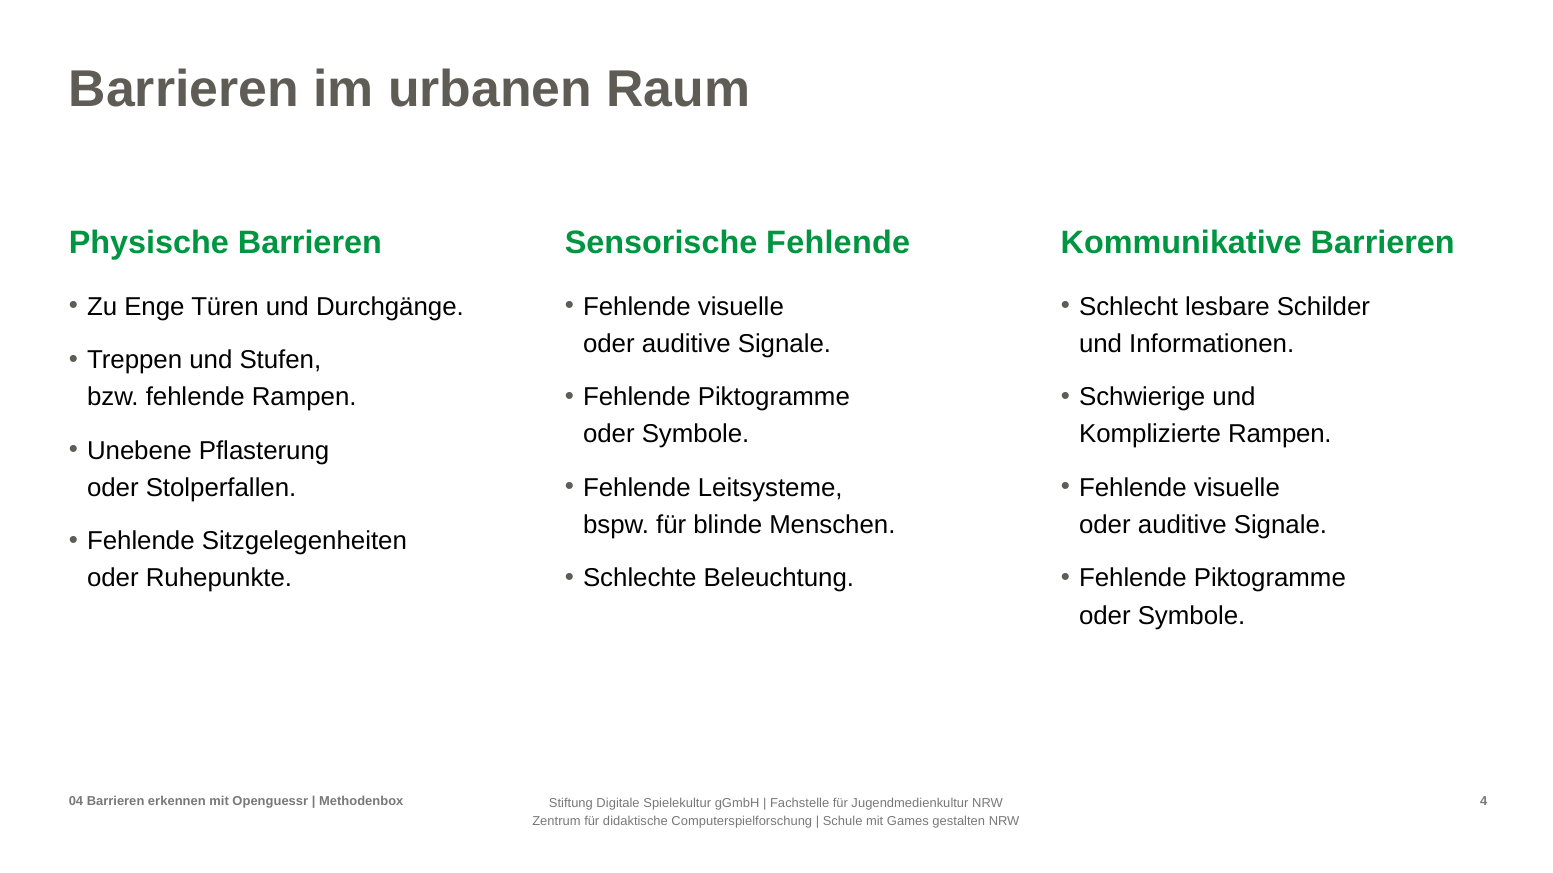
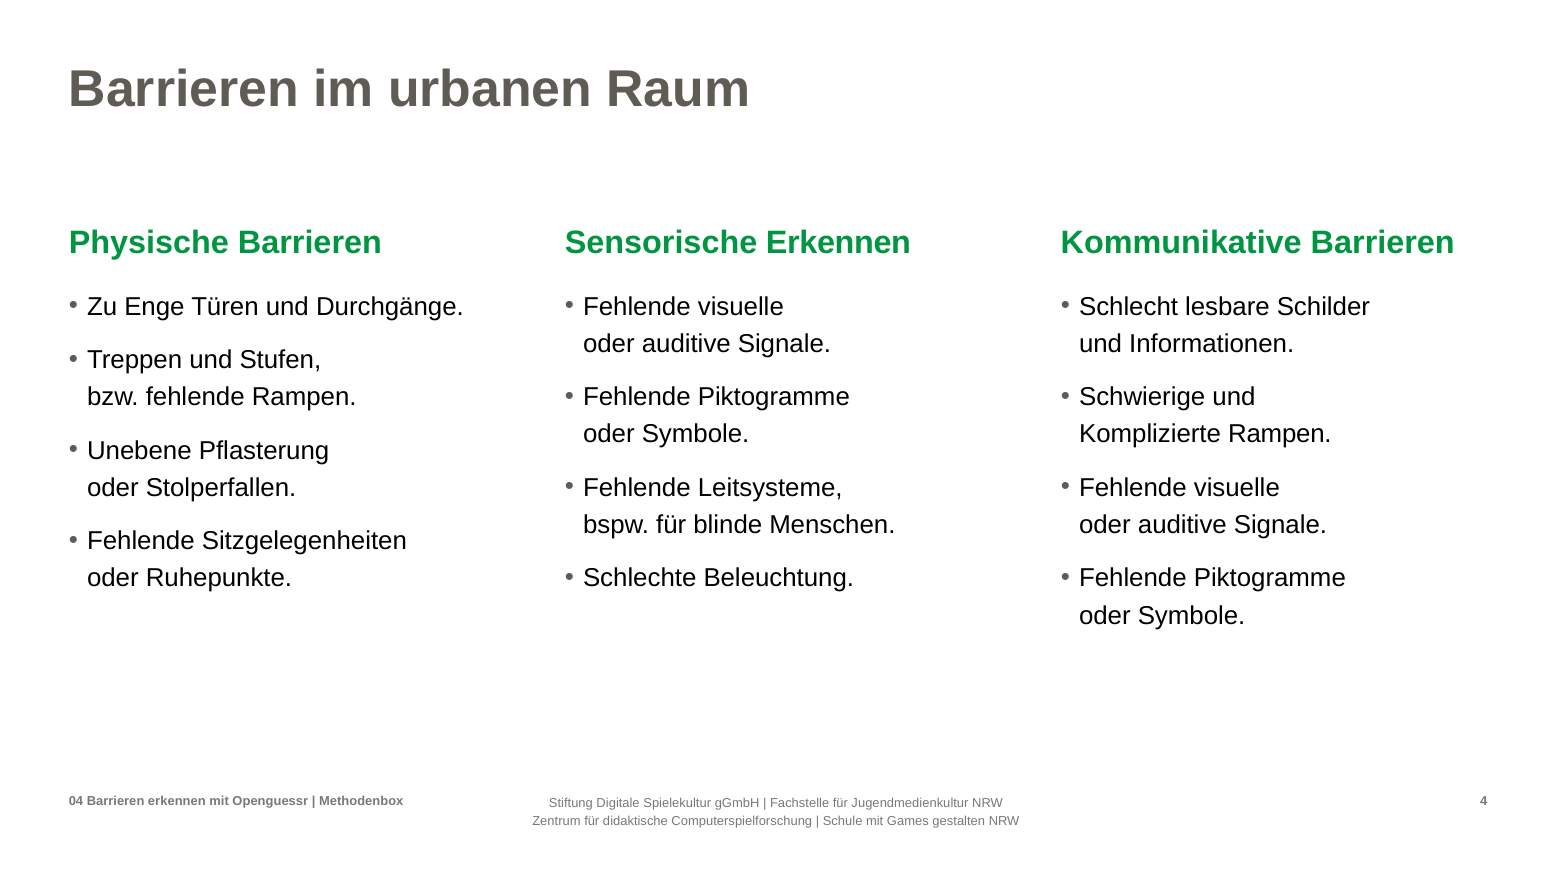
Sensorische Fehlende: Fehlende -> Erkennen (838, 243)
